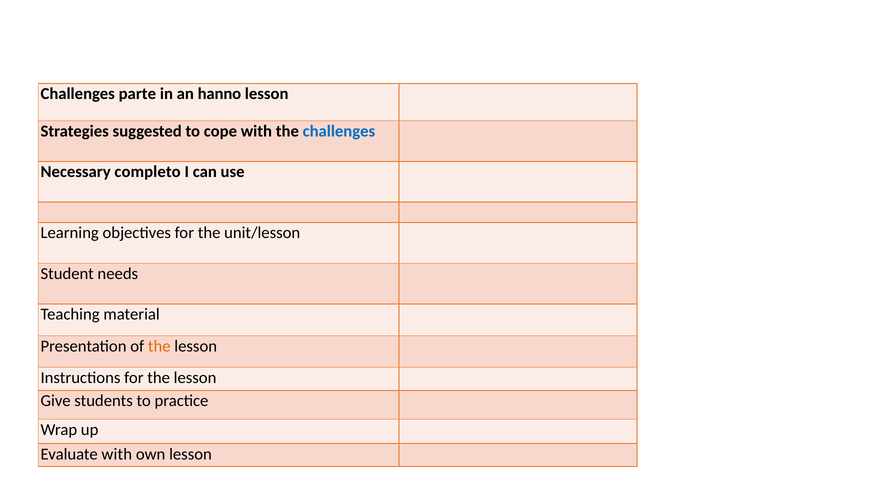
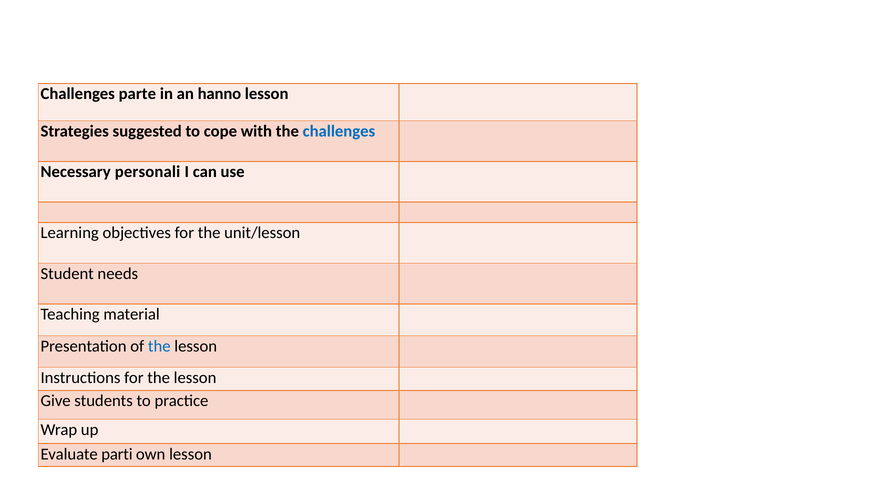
completo: completo -> personali (148, 172)
the colour: orange -> blue (159, 346)
Evaluate with: with -> parti (117, 455)
